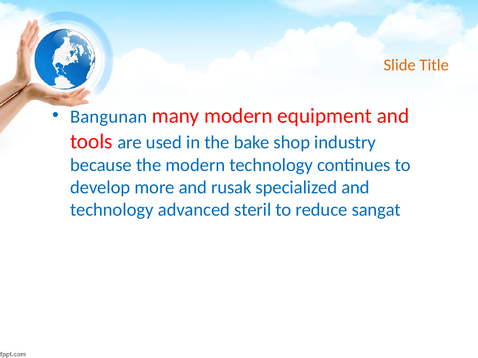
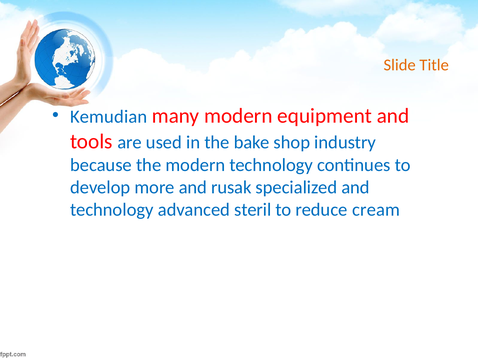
Bangunan: Bangunan -> Kemudian (109, 117)
sangat: sangat -> cream (376, 210)
